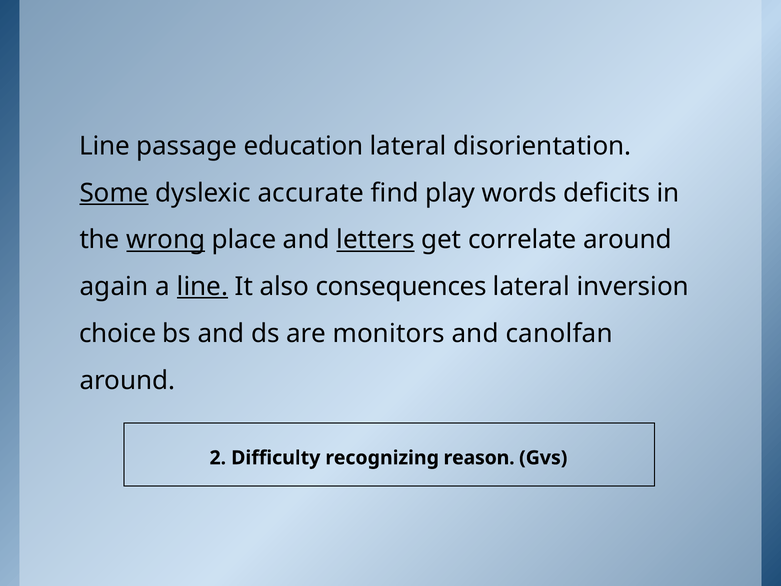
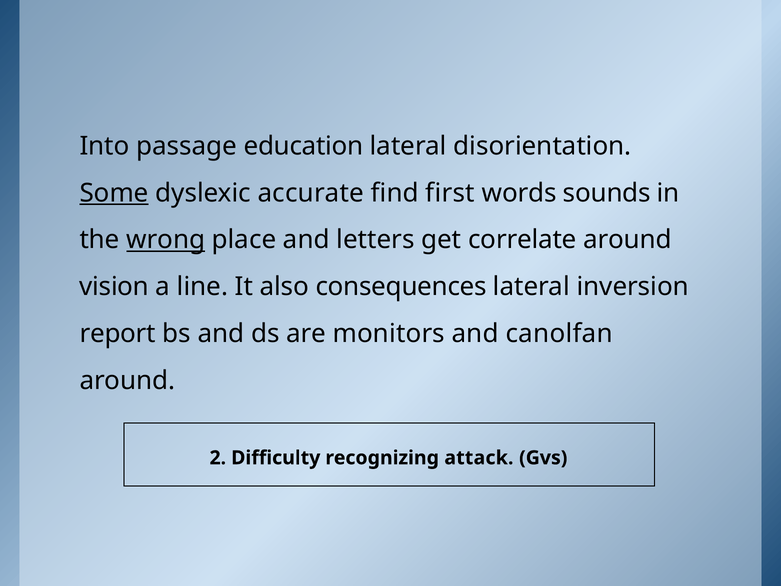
Line: Line -> Into (104, 146)
play: play -> first (450, 193)
deficits: deficits -> sounds (607, 193)
letters underline: present -> none (375, 240)
again: again -> vision (114, 287)
line underline: present -> none (202, 287)
choice: choice -> report (118, 333)
reason: reason -> attack (479, 458)
